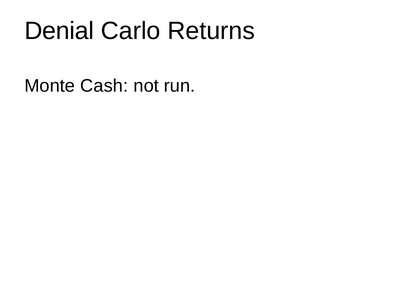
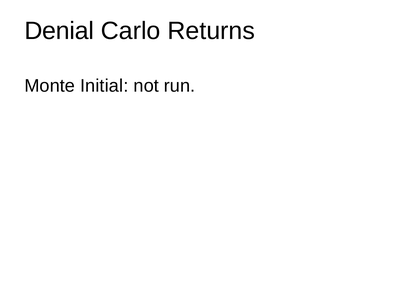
Cash: Cash -> Initial (104, 86)
